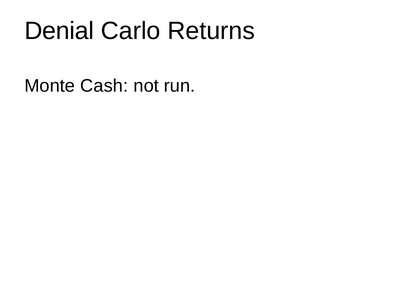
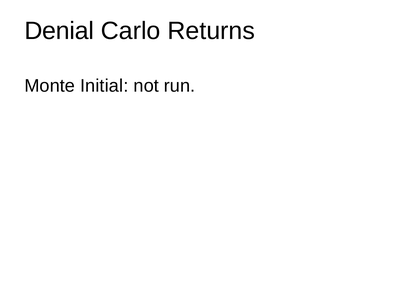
Cash: Cash -> Initial (104, 86)
